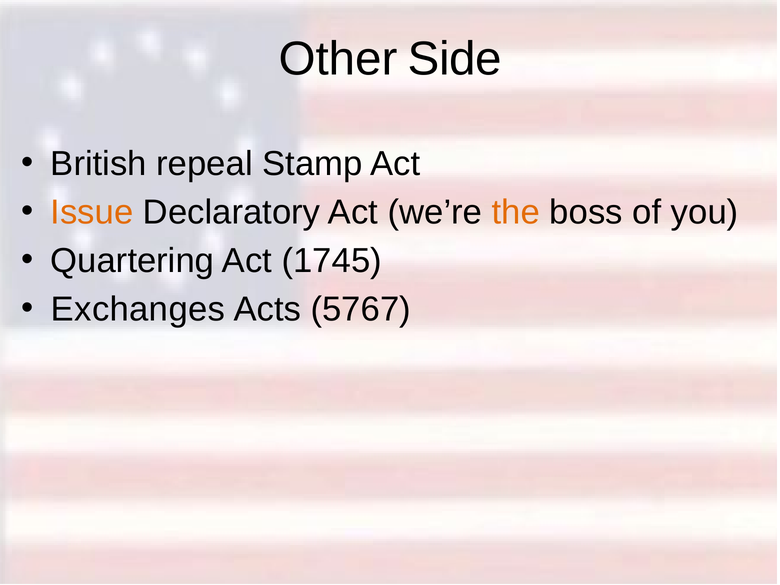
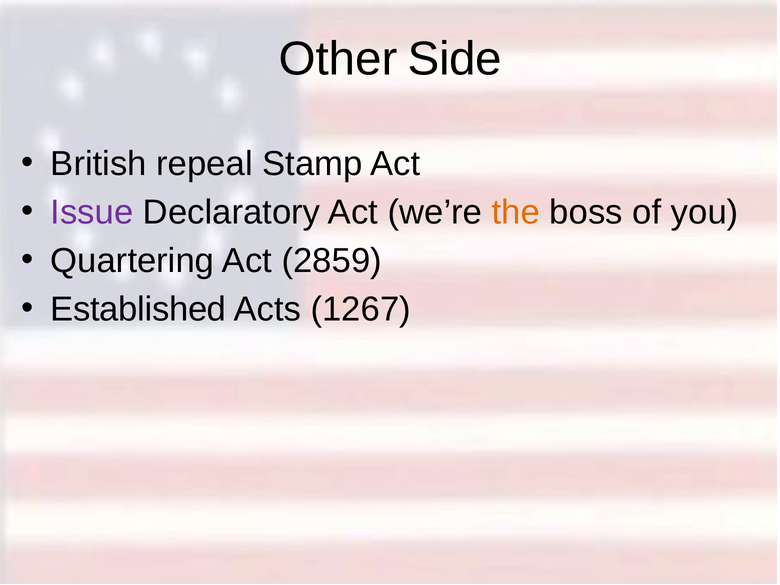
Issue colour: orange -> purple (92, 212)
1745: 1745 -> 2859 (332, 261)
Exchanges: Exchanges -> Established (138, 309)
5767: 5767 -> 1267 (361, 309)
